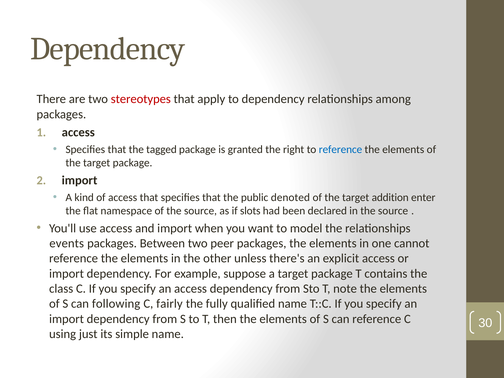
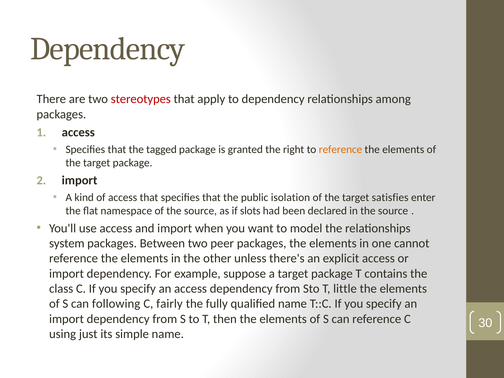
reference colour: blue -> orange (340, 149)
denoted: denoted -> isolation (290, 197)
addition: addition -> satisfies (390, 197)
events: events -> system (67, 243)
note: note -> little (345, 289)
